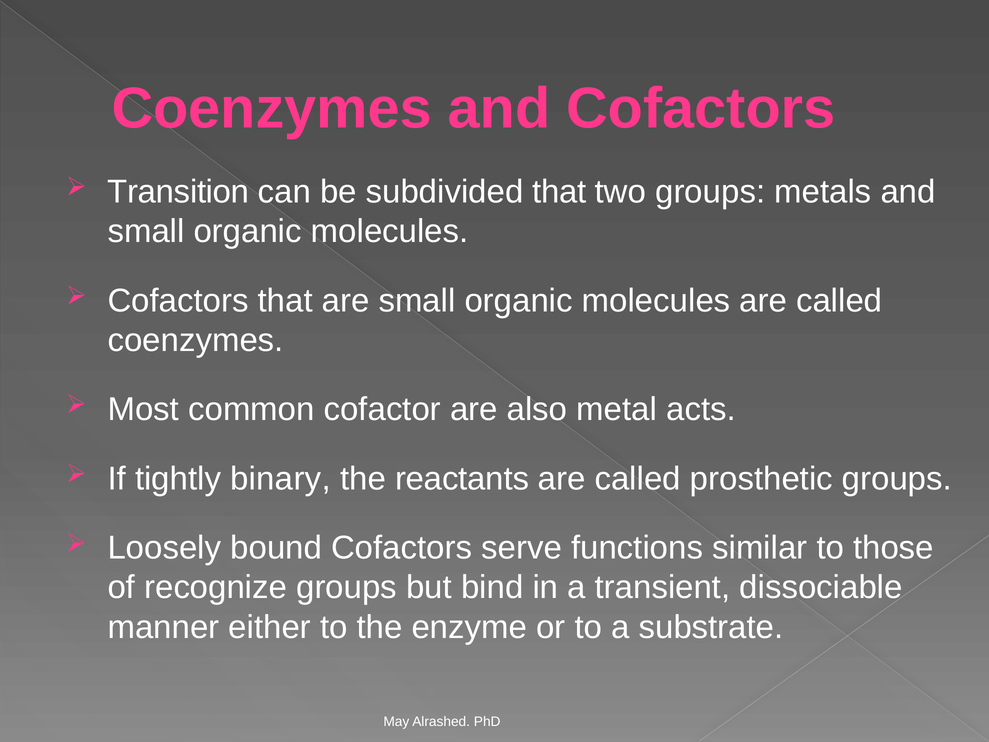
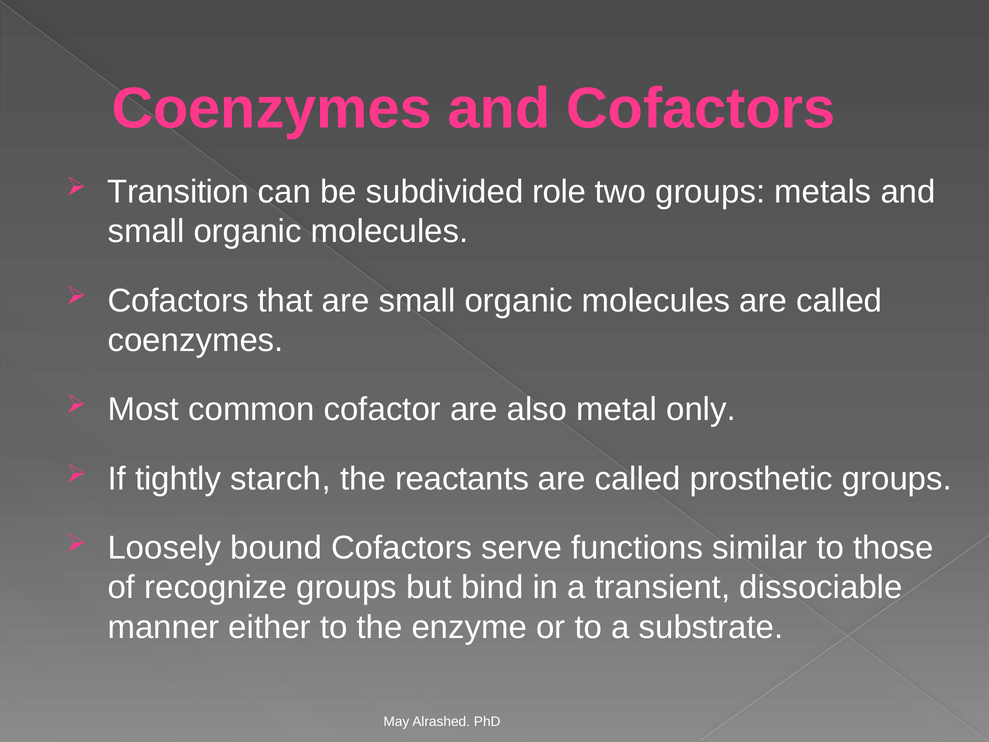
subdivided that: that -> role (559, 192)
acts: acts -> only (701, 409)
binary: binary -> starch (280, 479)
